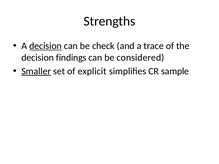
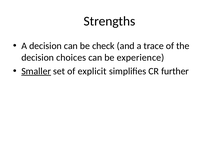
decision underline: present -> none (45, 46)
findings: findings -> choices (71, 58)
considered: considered -> experience (140, 58)
sample: sample -> further (175, 71)
